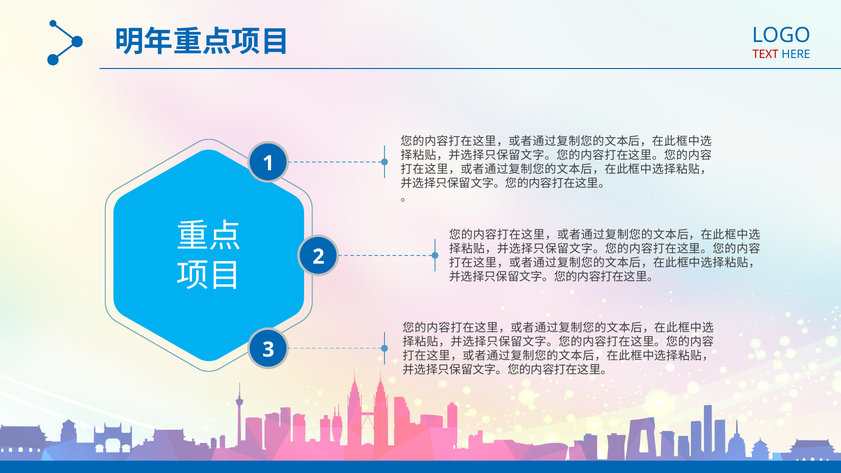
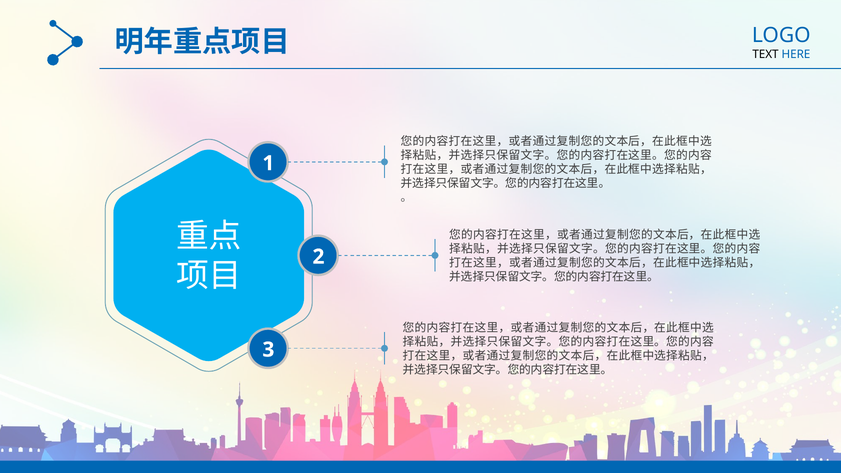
TEXT colour: red -> black (766, 54)
